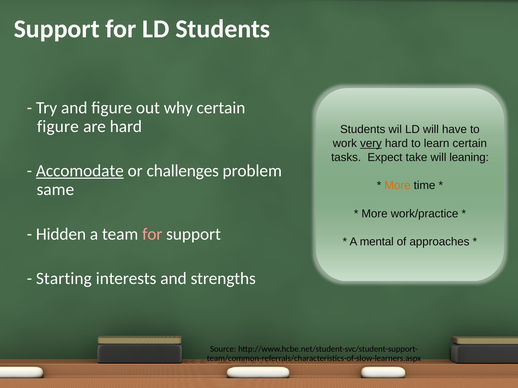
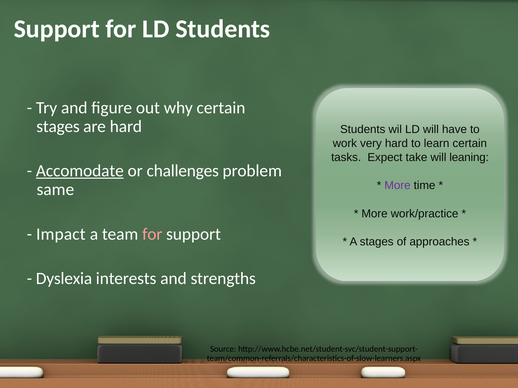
figure: figure -> stages (58, 127)
very underline: present -> none (371, 144)
More colour: orange -> purple (397, 186)
Hidden: Hidden -> Impact (61, 234)
A mental: mental -> stages (377, 242)
Starting: Starting -> Dyslexia (64, 279)
